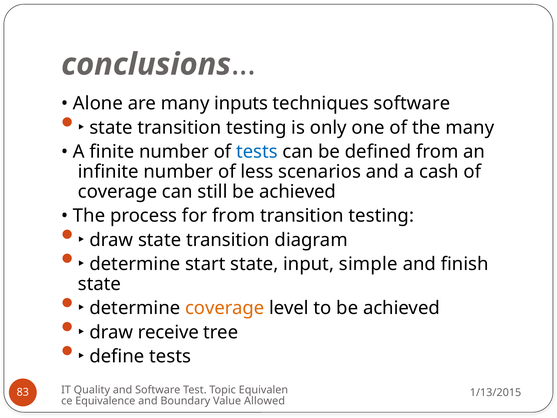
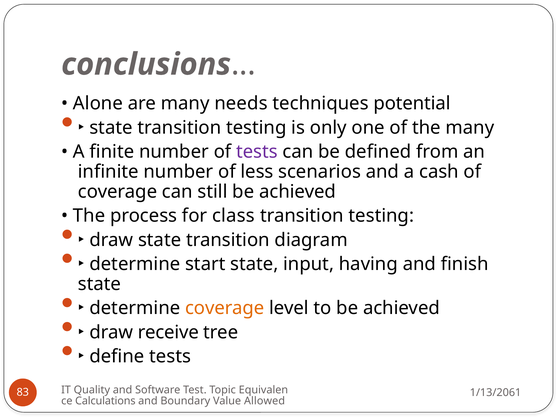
inputs: inputs -> needs (241, 103)
techniques software: software -> potential (412, 103)
tests colour: blue -> purple (257, 152)
for from: from -> class (234, 216)
simple: simple -> having (368, 264)
1/13/2015: 1/13/2015 -> 1/13/2061 (496, 392)
Equivalence: Equivalence -> Calculations (105, 401)
